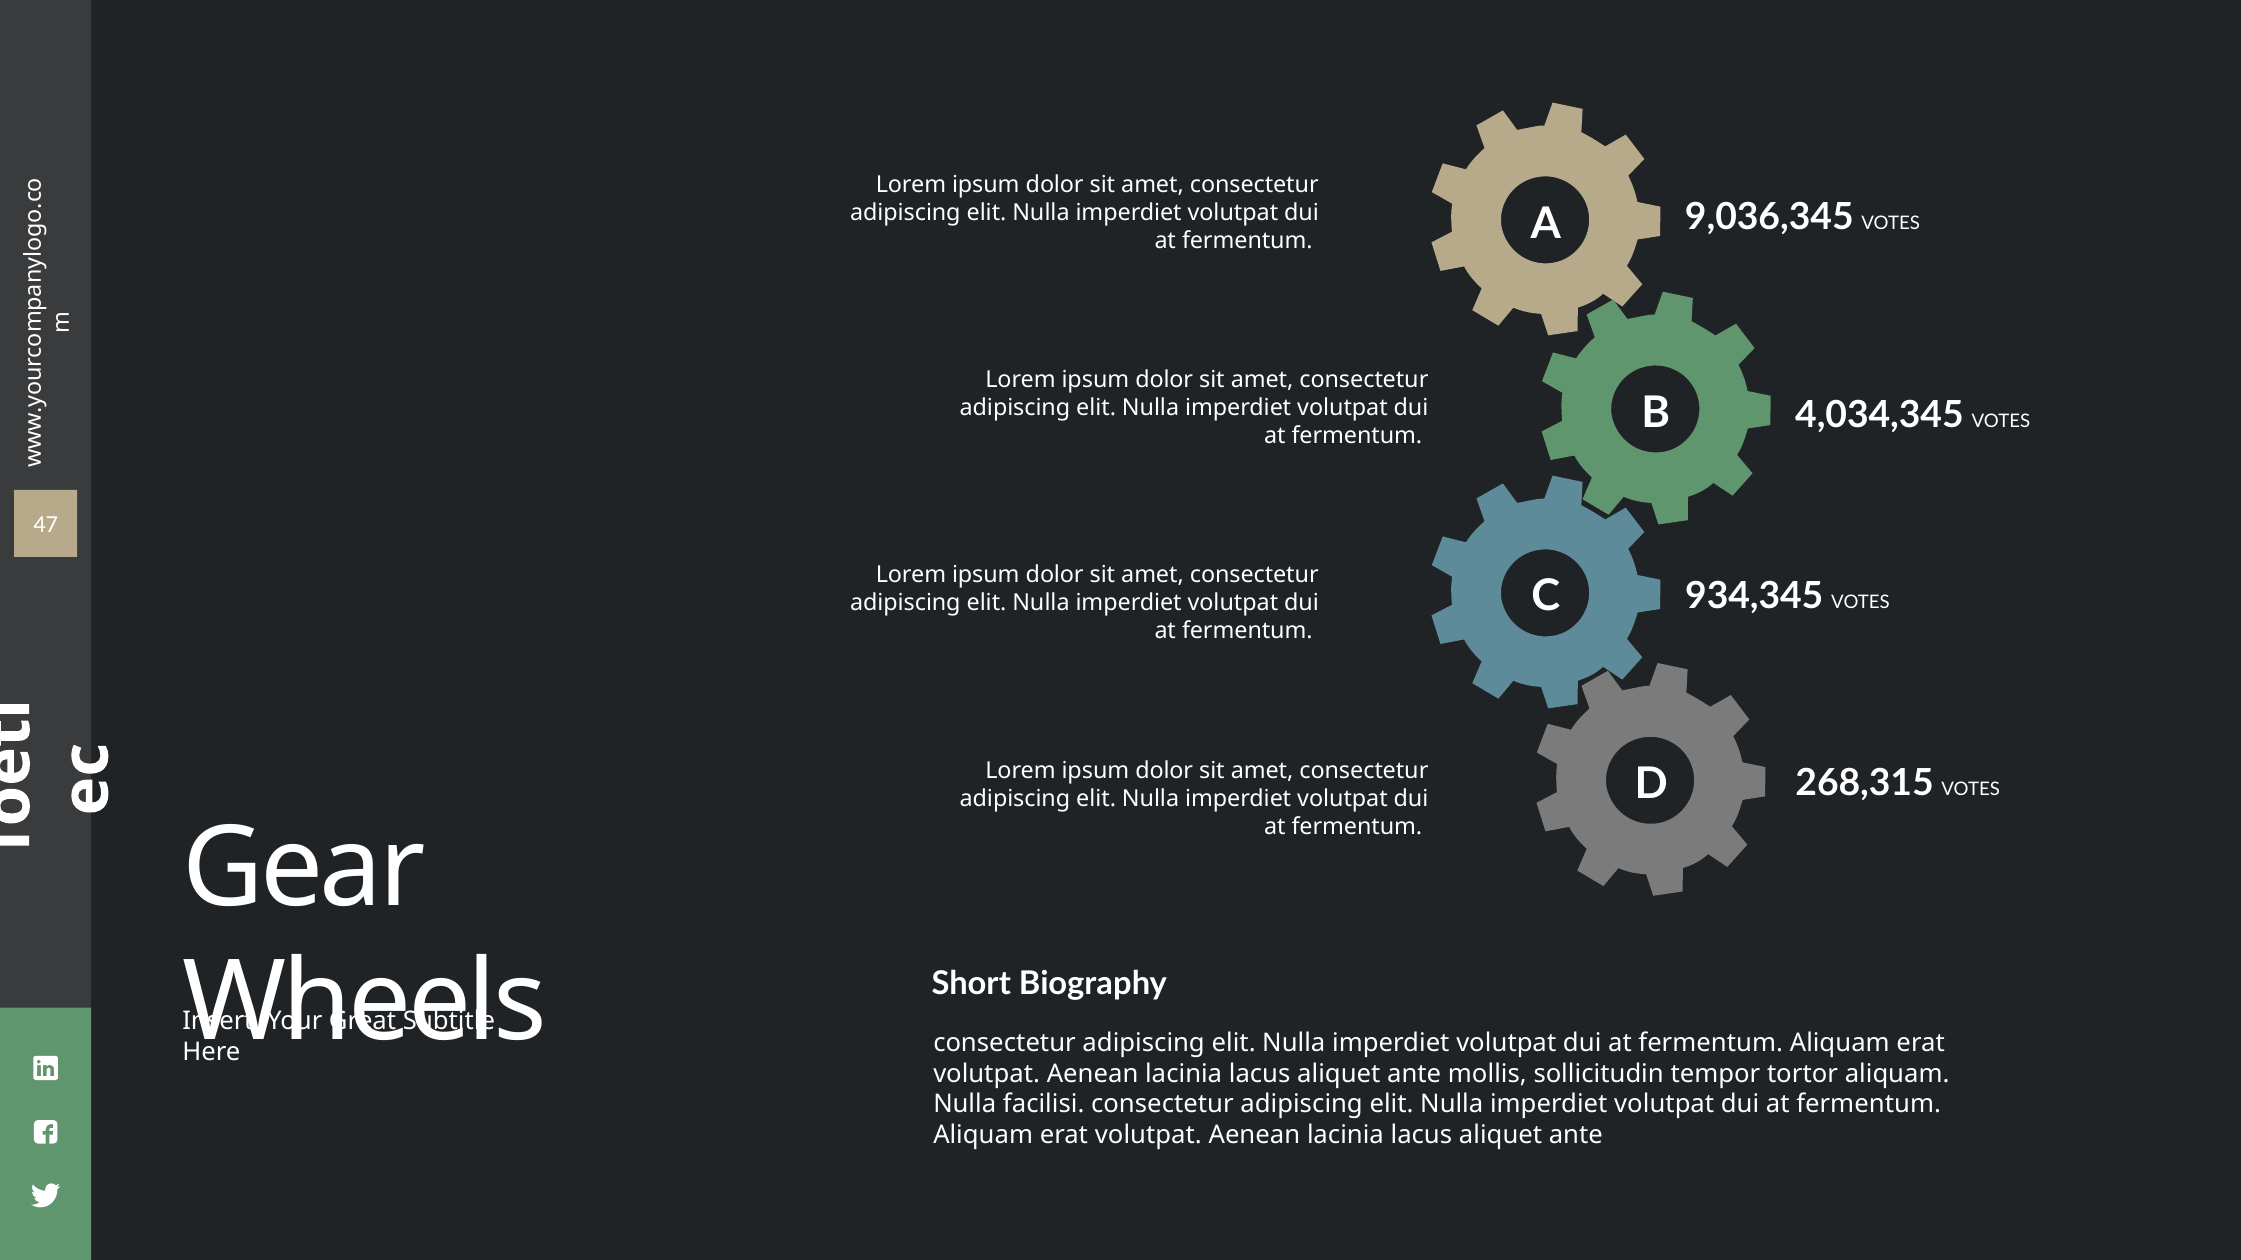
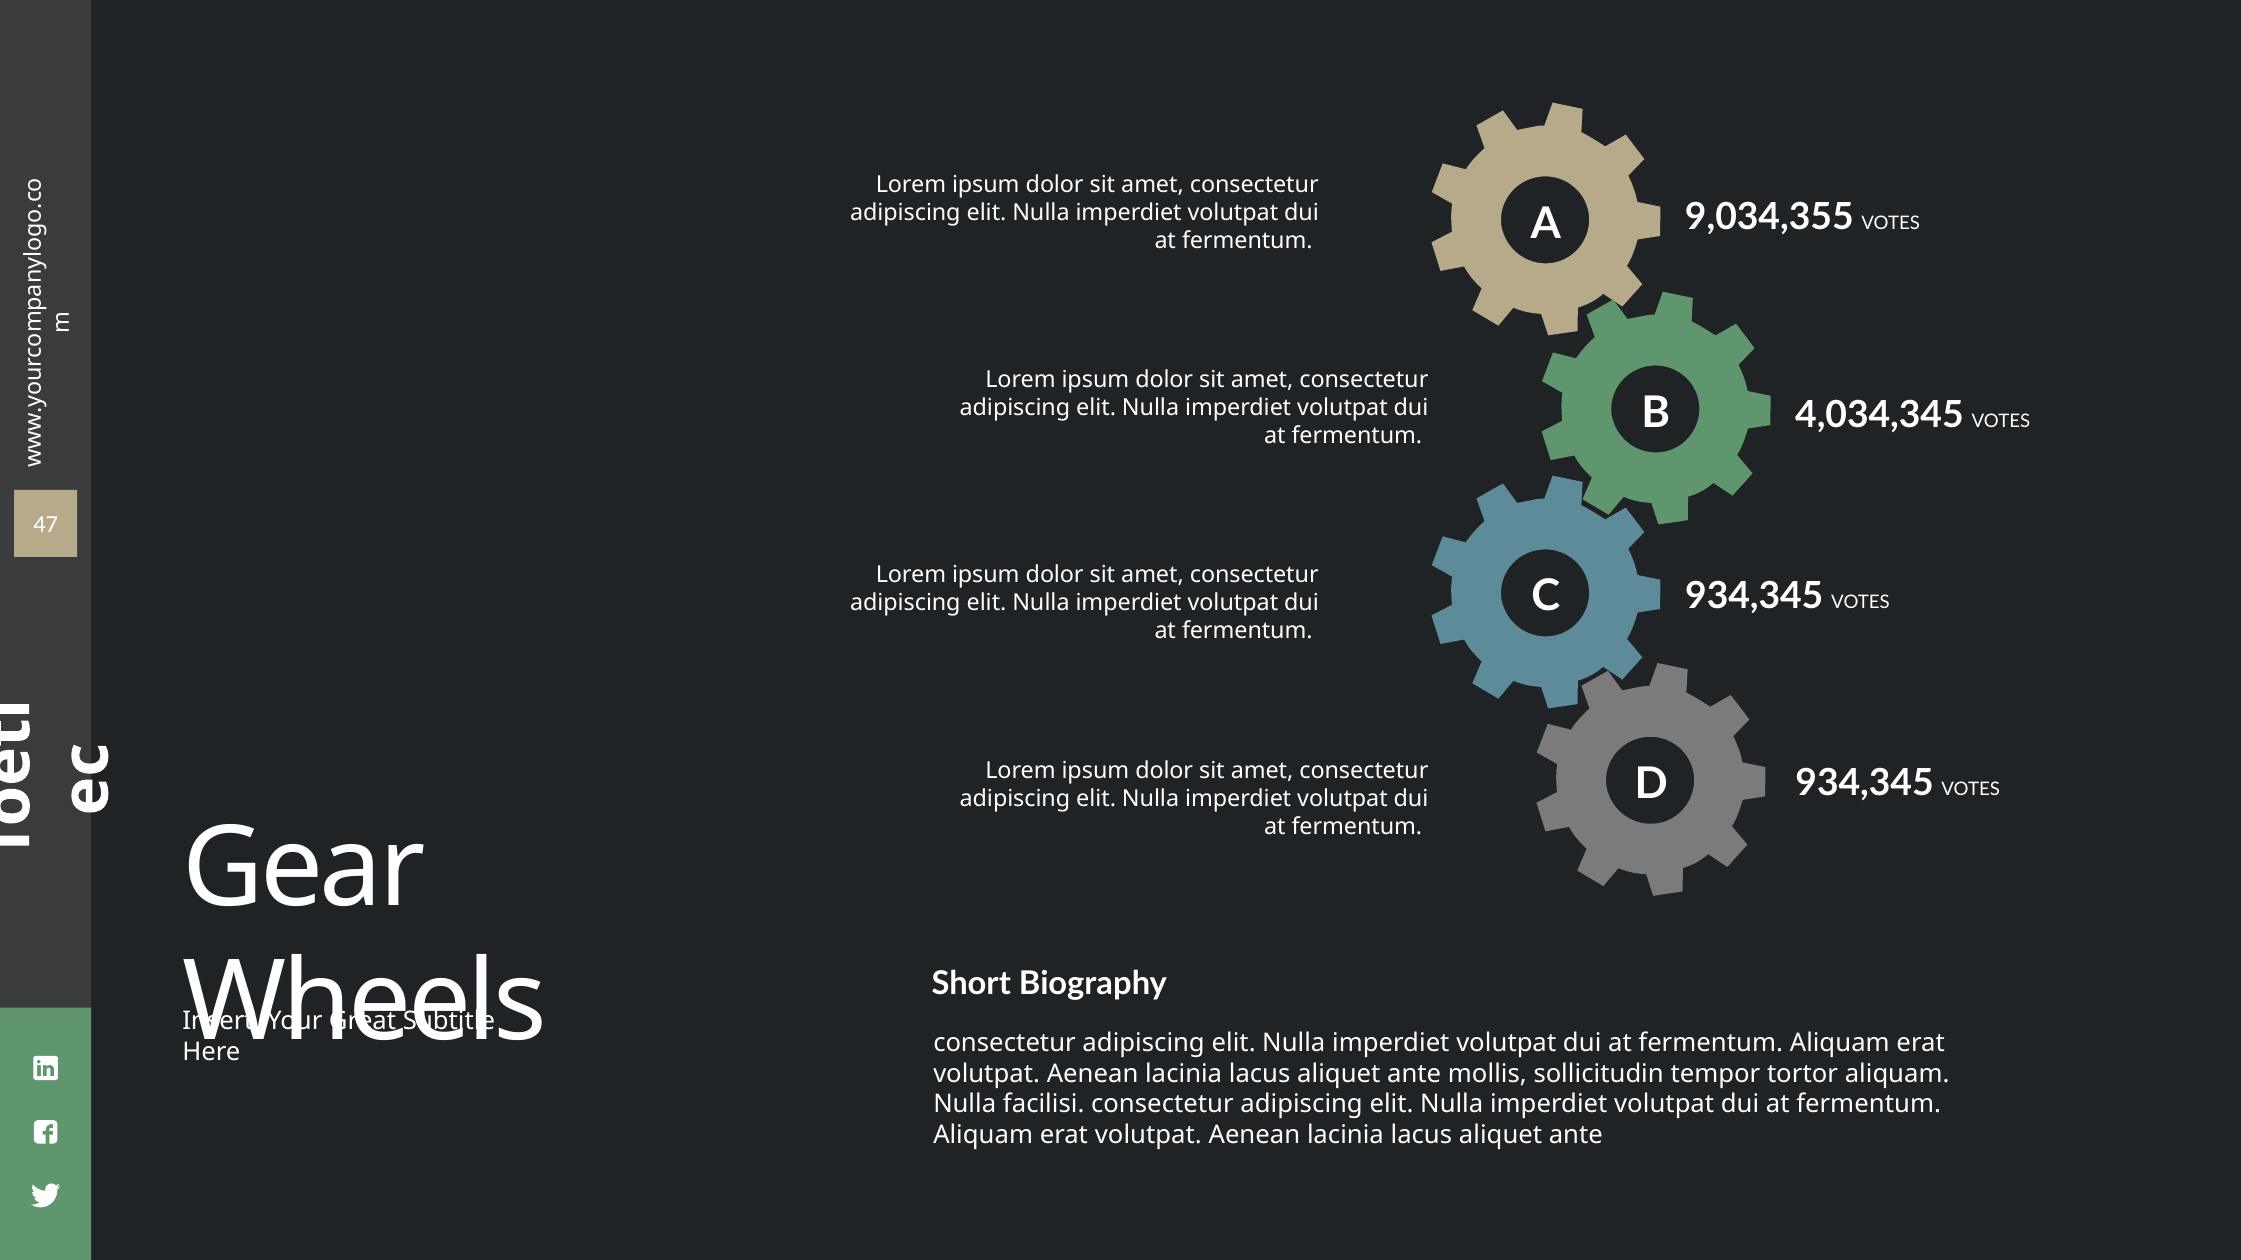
9,036,345: 9,036,345 -> 9,034,355 (1769, 218)
D 268,315: 268,315 -> 934,345 (1865, 783)
